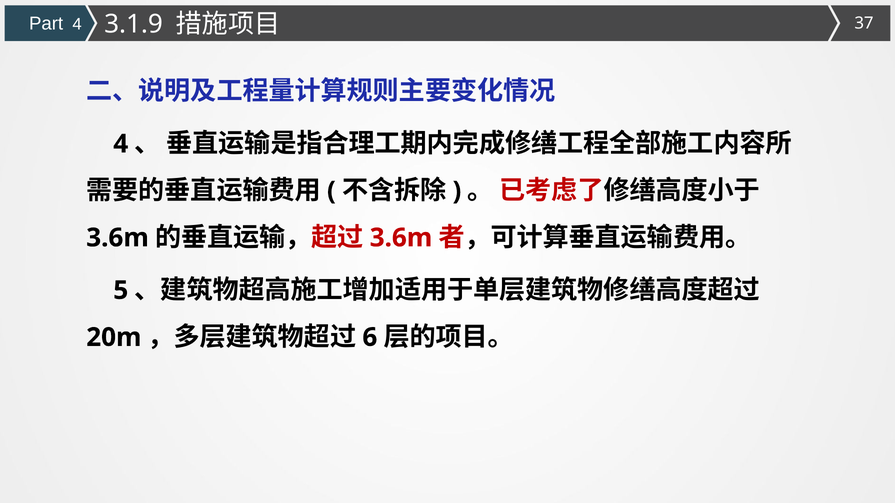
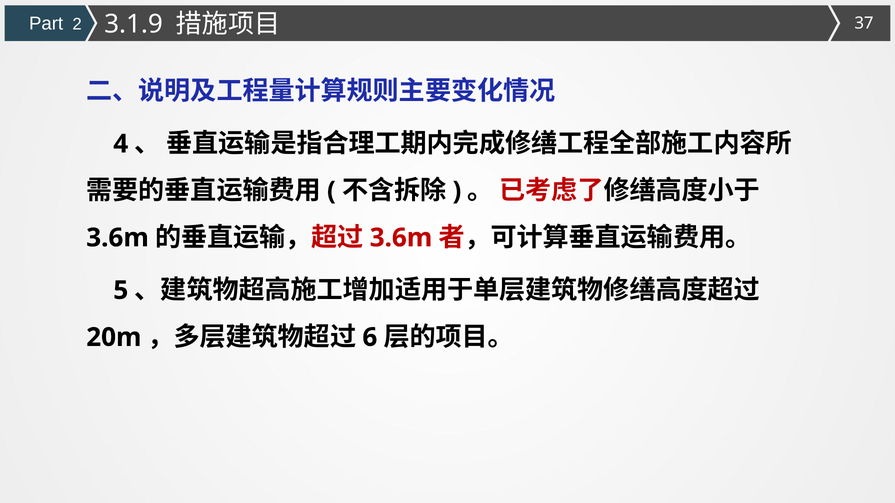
Part 4: 4 -> 2 (77, 24)
